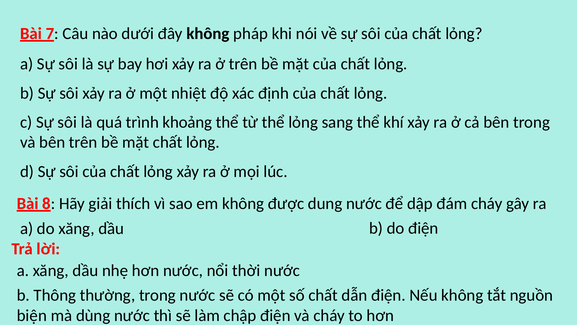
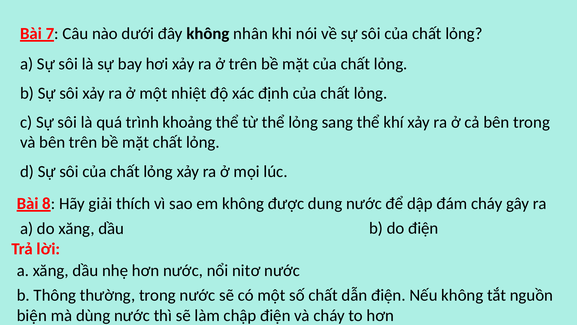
pháp: pháp -> nhân (251, 33)
thời: thời -> nitơ (246, 270)
